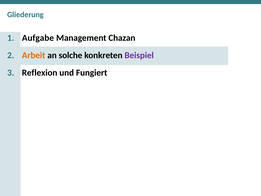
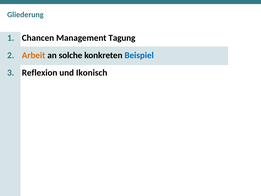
Aufgabe: Aufgabe -> Chancen (38, 38)
Chazan: Chazan -> Tagung (122, 38)
Beispiel colour: purple -> blue (139, 55)
Fungiert: Fungiert -> Ikonisch (92, 73)
